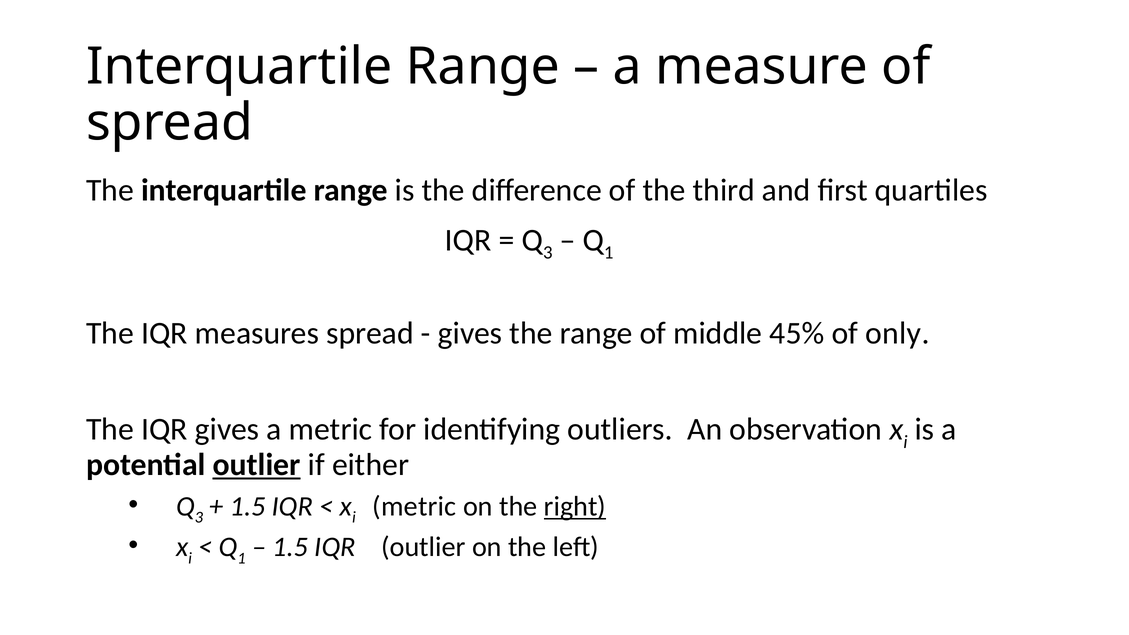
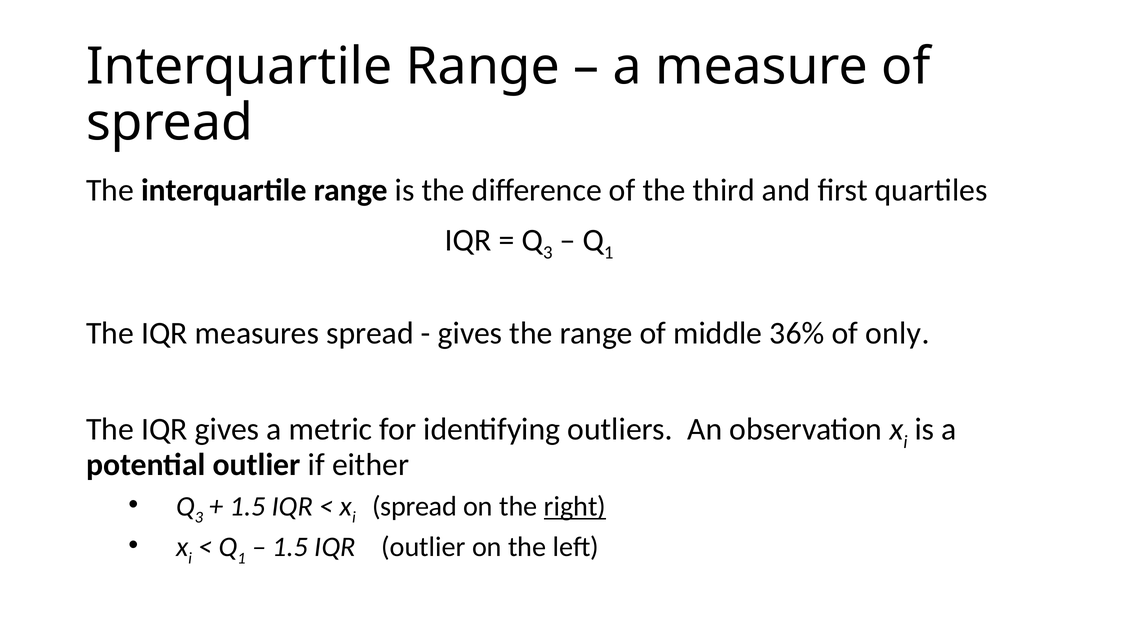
45%: 45% -> 36% (797, 333)
outlier underline: present -> none (257, 465)
metric: metric -> spread (415, 507)
